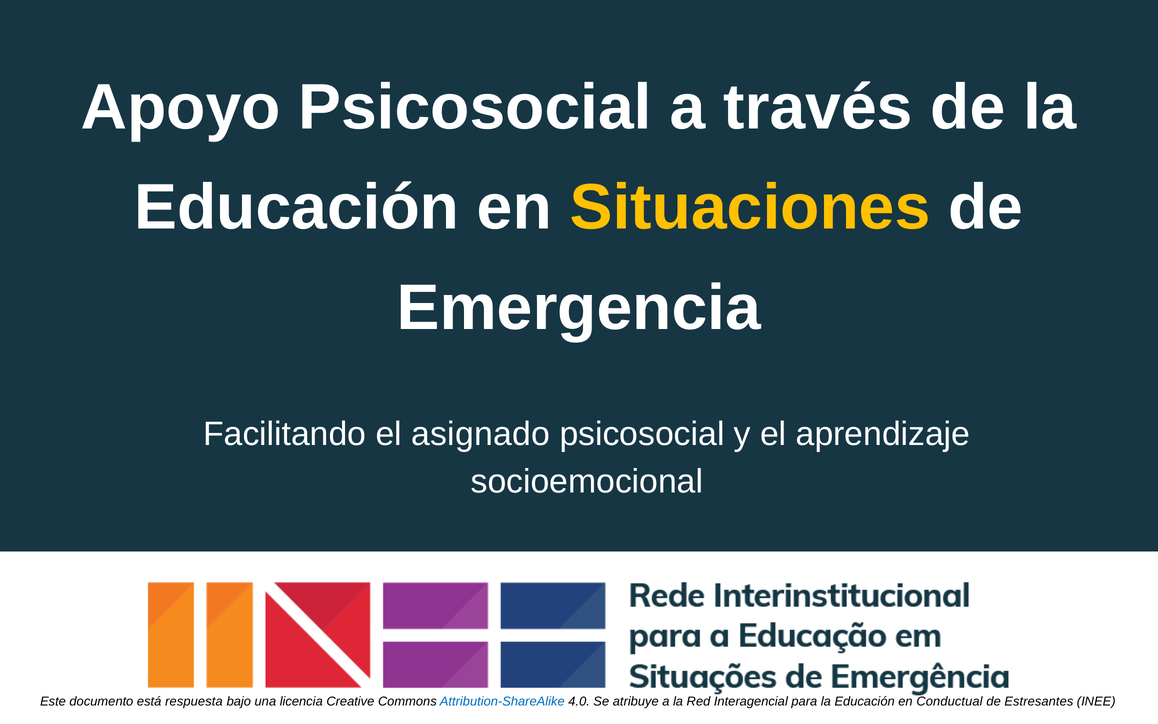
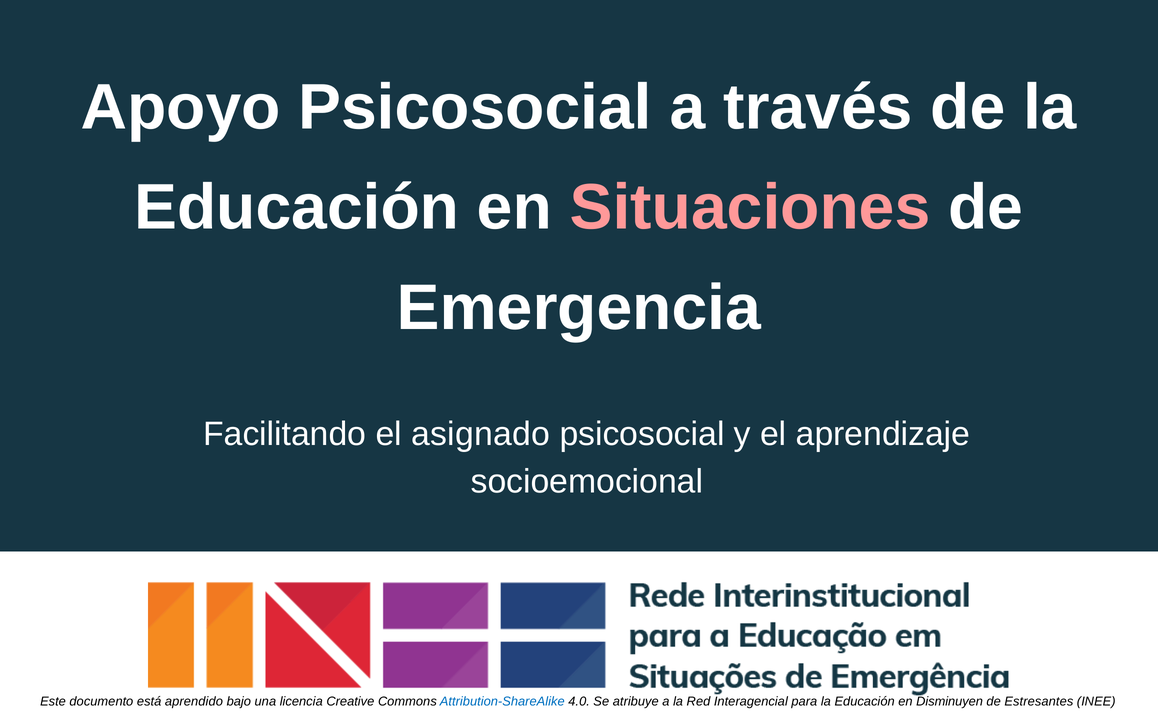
Situaciones colour: yellow -> pink (750, 208)
respuesta: respuesta -> aprendido (194, 701)
Conductual: Conductual -> Disminuyen (950, 701)
